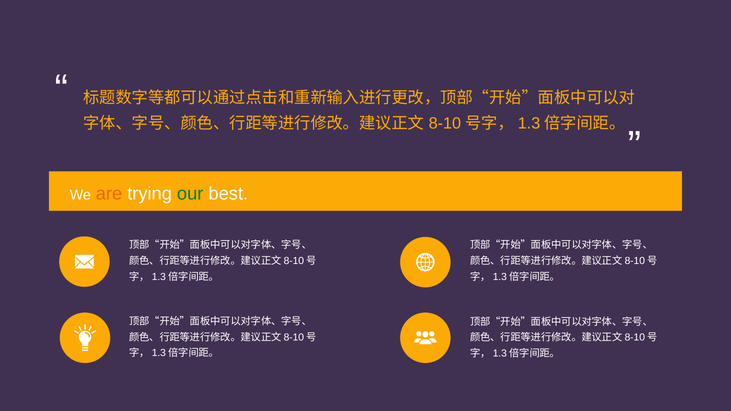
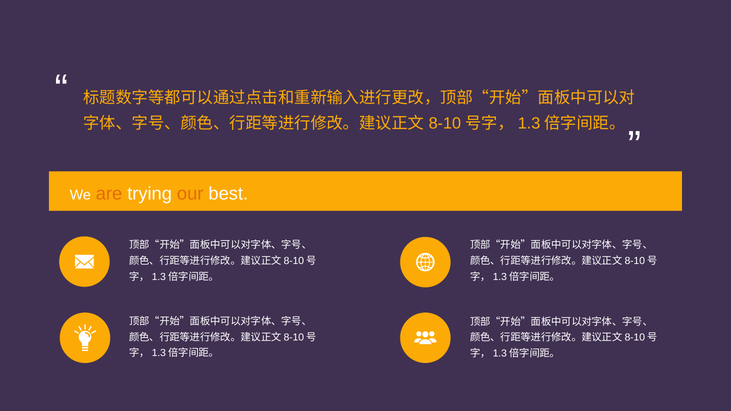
our colour: green -> orange (190, 194)
